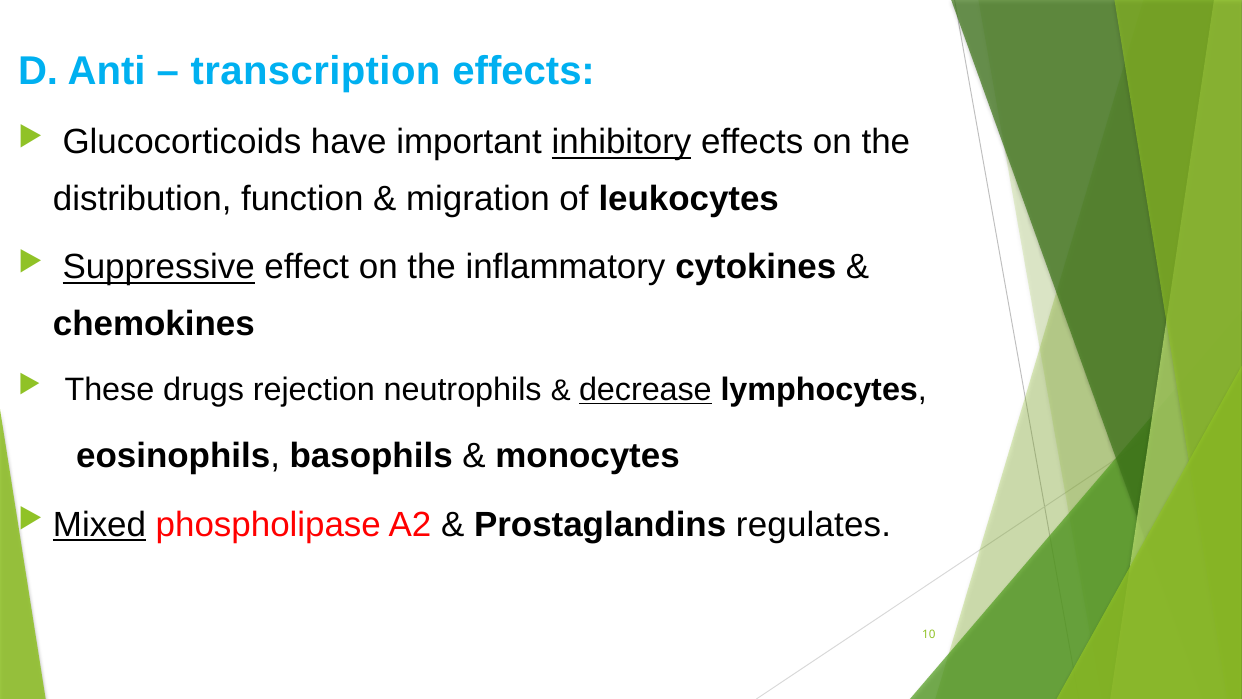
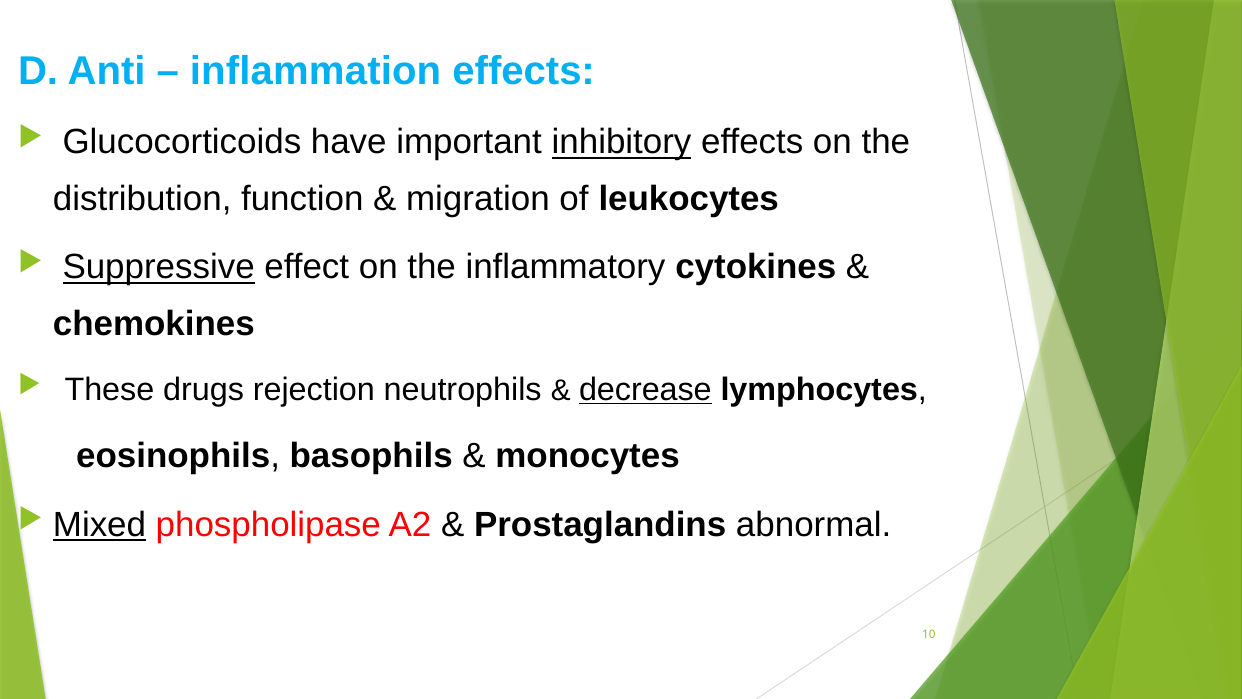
transcription: transcription -> inflammation (316, 71)
regulates: regulates -> abnormal (814, 524)
